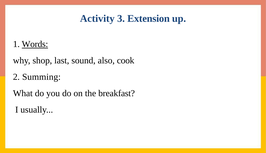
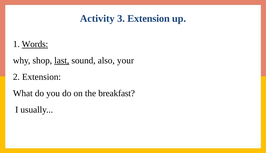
last underline: none -> present (62, 61)
cook: cook -> your (126, 61)
2 Summing: Summing -> Extension (41, 77)
